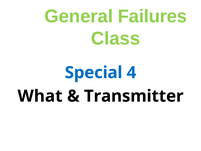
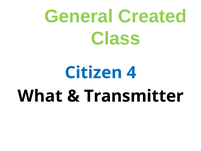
Failures: Failures -> Created (152, 16)
Special: Special -> Citizen (93, 73)
